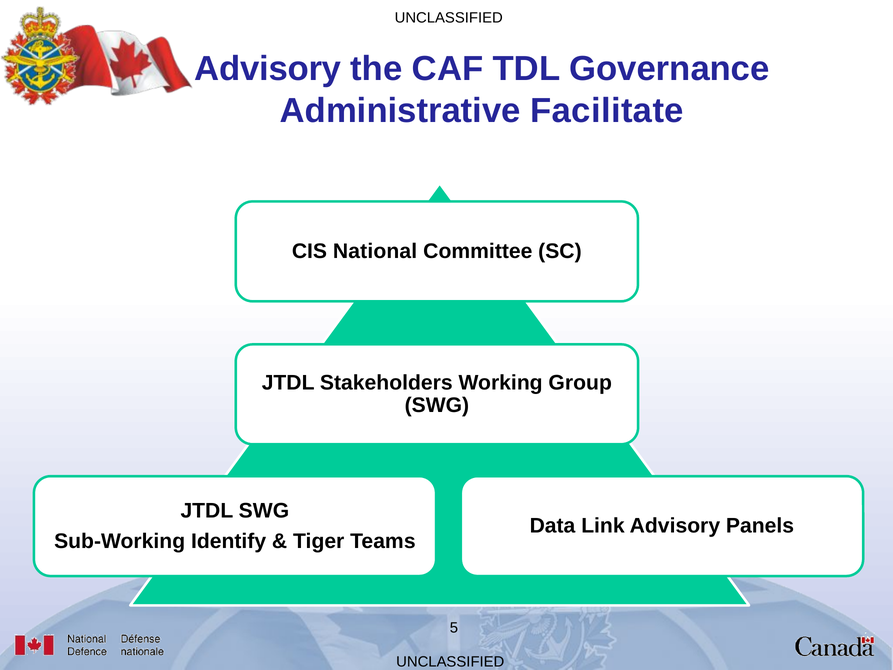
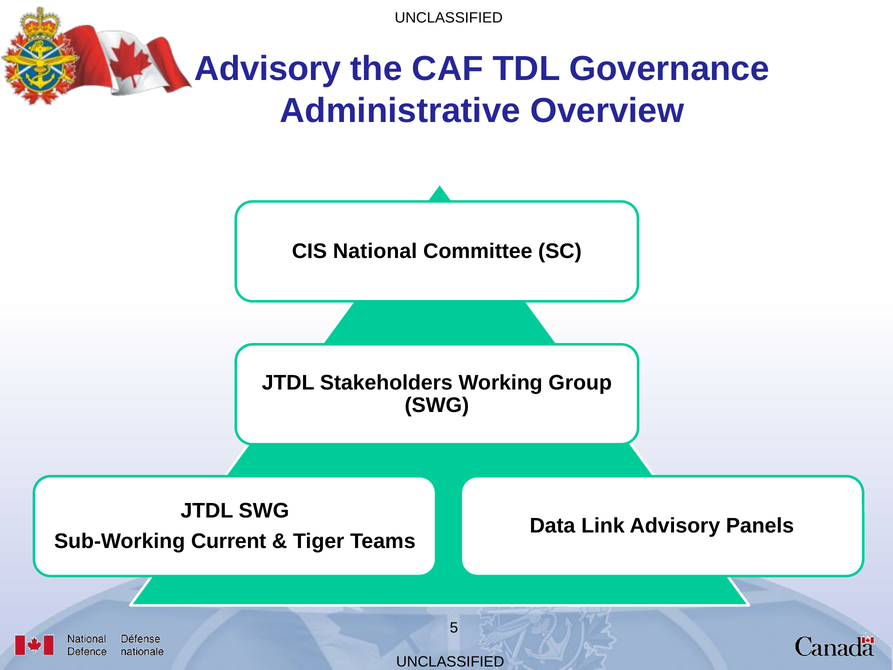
Facilitate: Facilitate -> Overview (607, 111)
Identify: Identify -> Current (229, 541)
